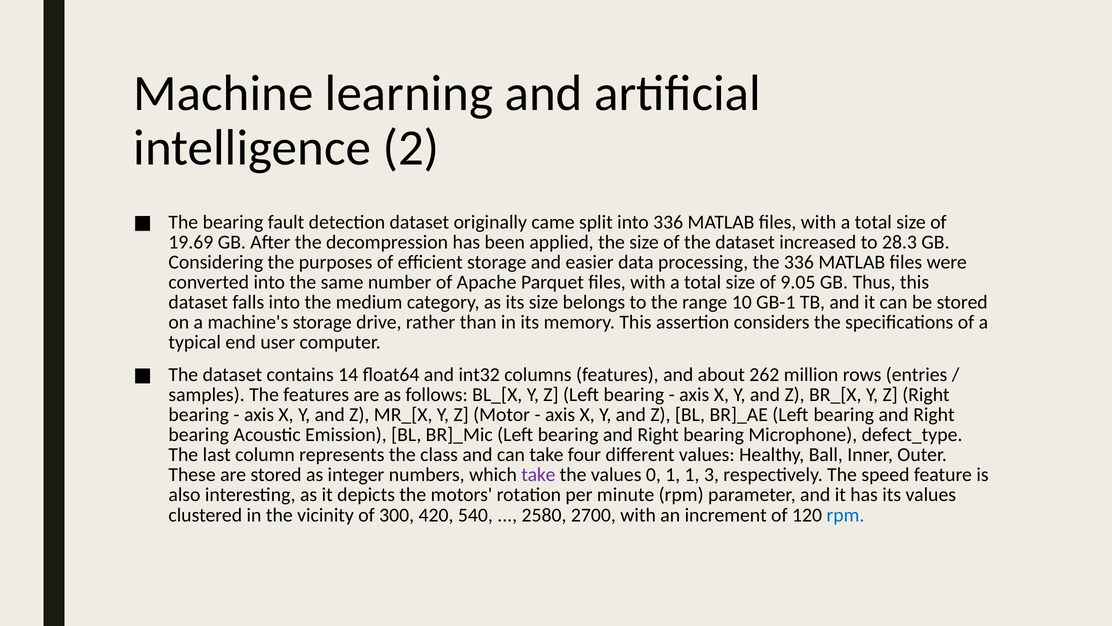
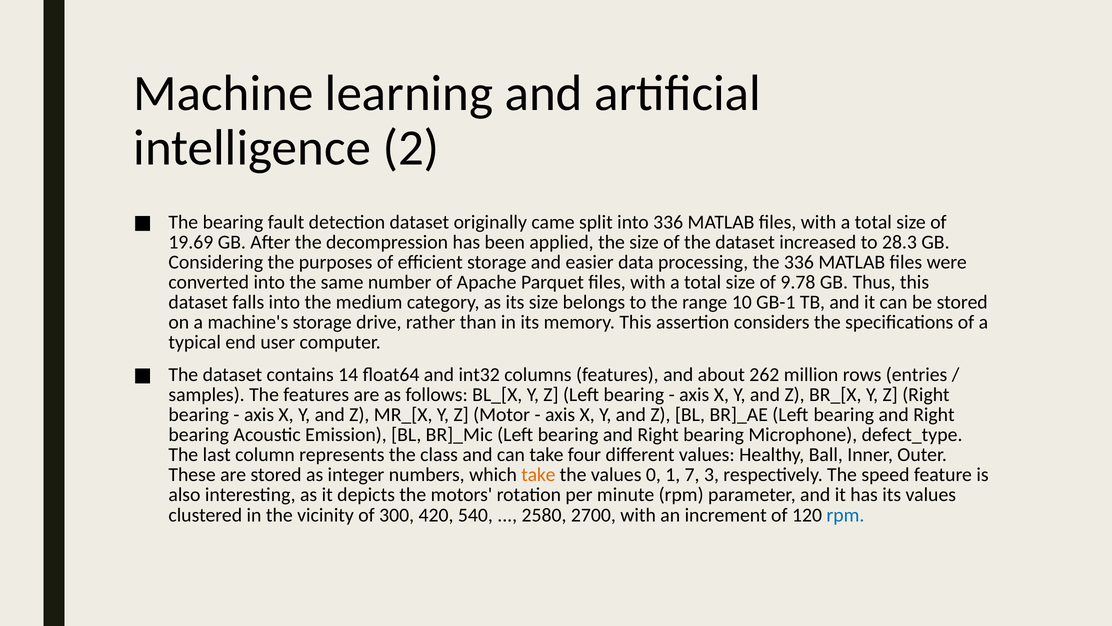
9.05: 9.05 -> 9.78 (798, 282)
take colour: purple -> orange (538, 475)
1 1: 1 -> 7 (692, 475)
